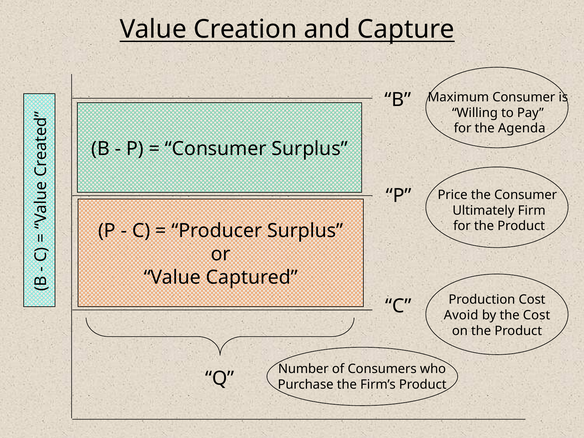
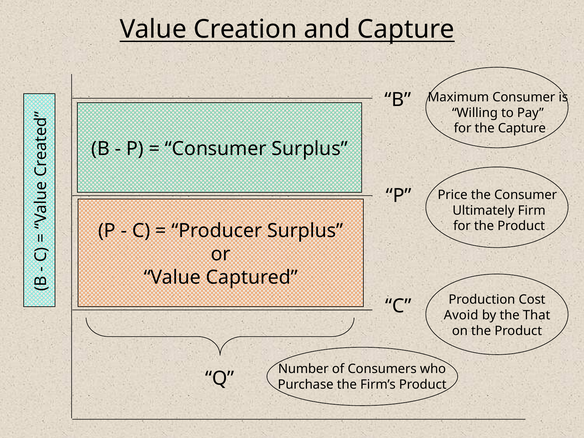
the Agenda: Agenda -> Capture (522, 128)
the Cost: Cost -> That (537, 315)
